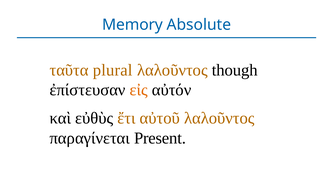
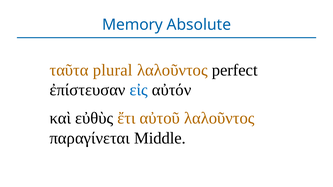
though: though -> perfect (235, 70)
εἰς colour: orange -> blue (139, 90)
Present: Present -> Middle (160, 138)
